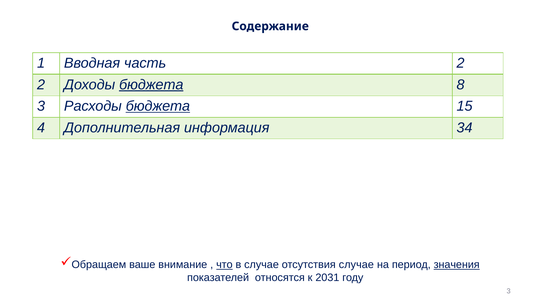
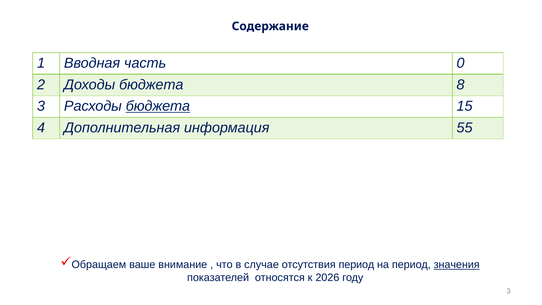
часть 2: 2 -> 0 (461, 63)
бюджета underline: present -> none (151, 85)
34: 34 -> 55 (465, 128)
что underline: present -> none (224, 265)
отсутствия случае: случае -> период (356, 265)
2031: 2031 -> 2026 (327, 277)
